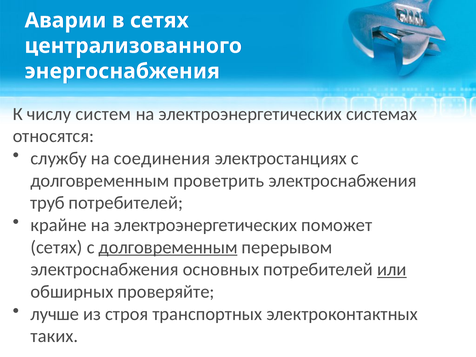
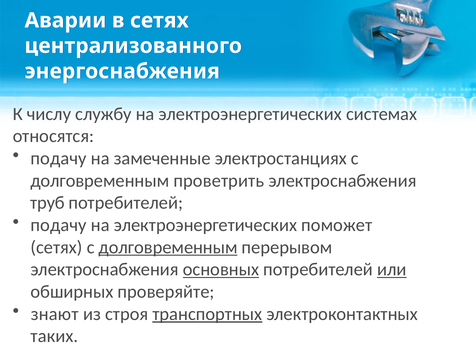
систем: систем -> службу (103, 114)
службу: службу -> подачу (59, 158)
соединения: соединения -> замеченные (162, 158)
крайне: крайне -> подачу (59, 225)
основных underline: none -> present (221, 270)
лучше: лучше -> знают (55, 314)
транспортных underline: none -> present (207, 314)
